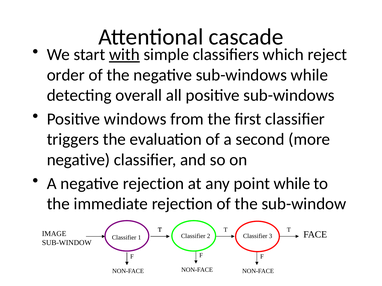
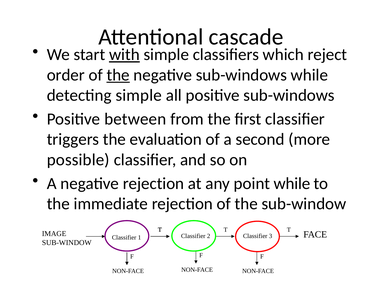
the underline: none -> present (118, 75)
detecting overall: overall -> simple (139, 95)
windows: windows -> between (135, 119)
negative: negative -> possible (78, 160)
